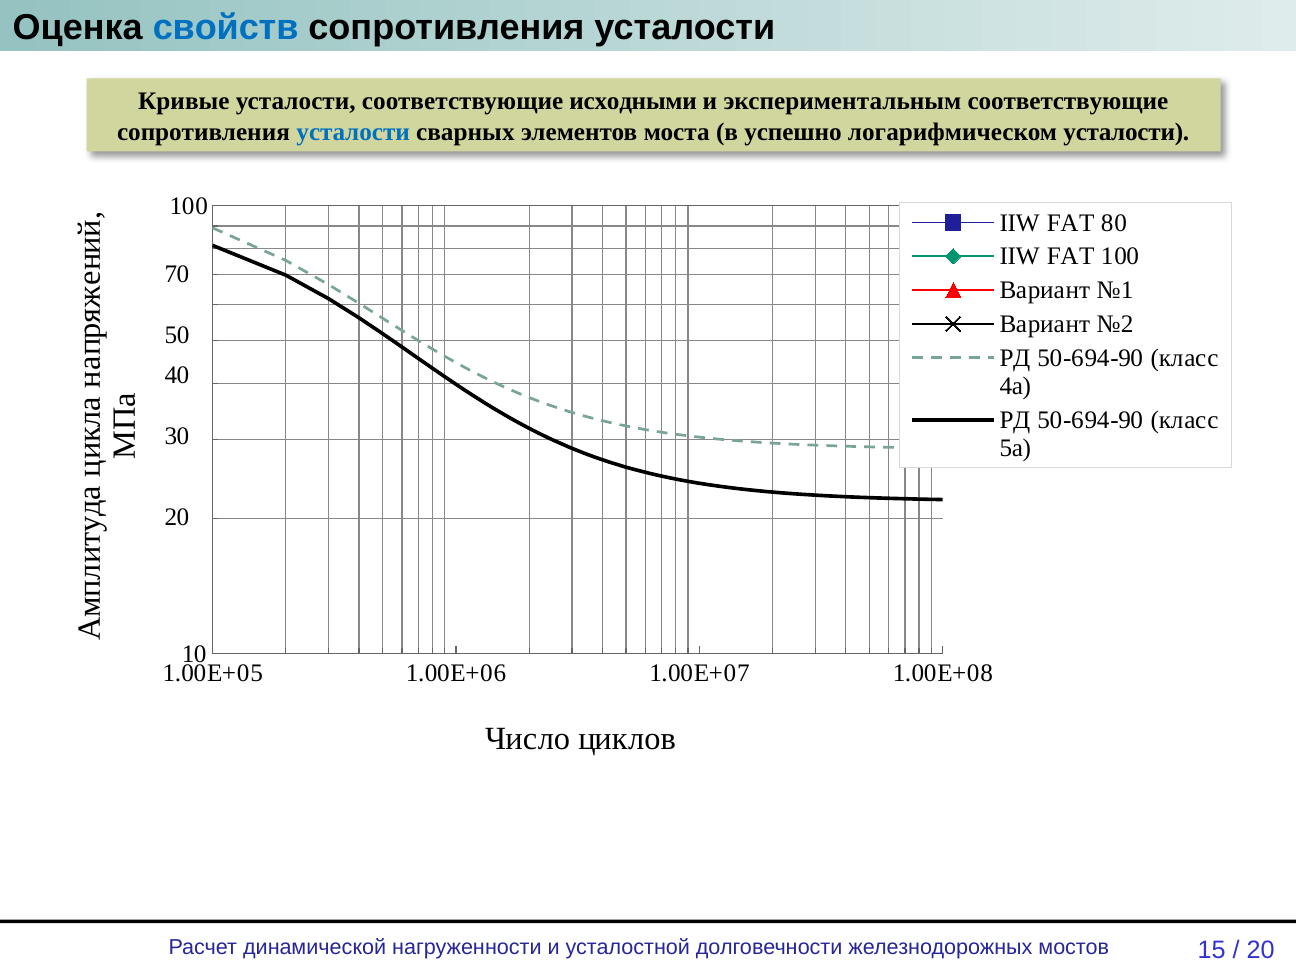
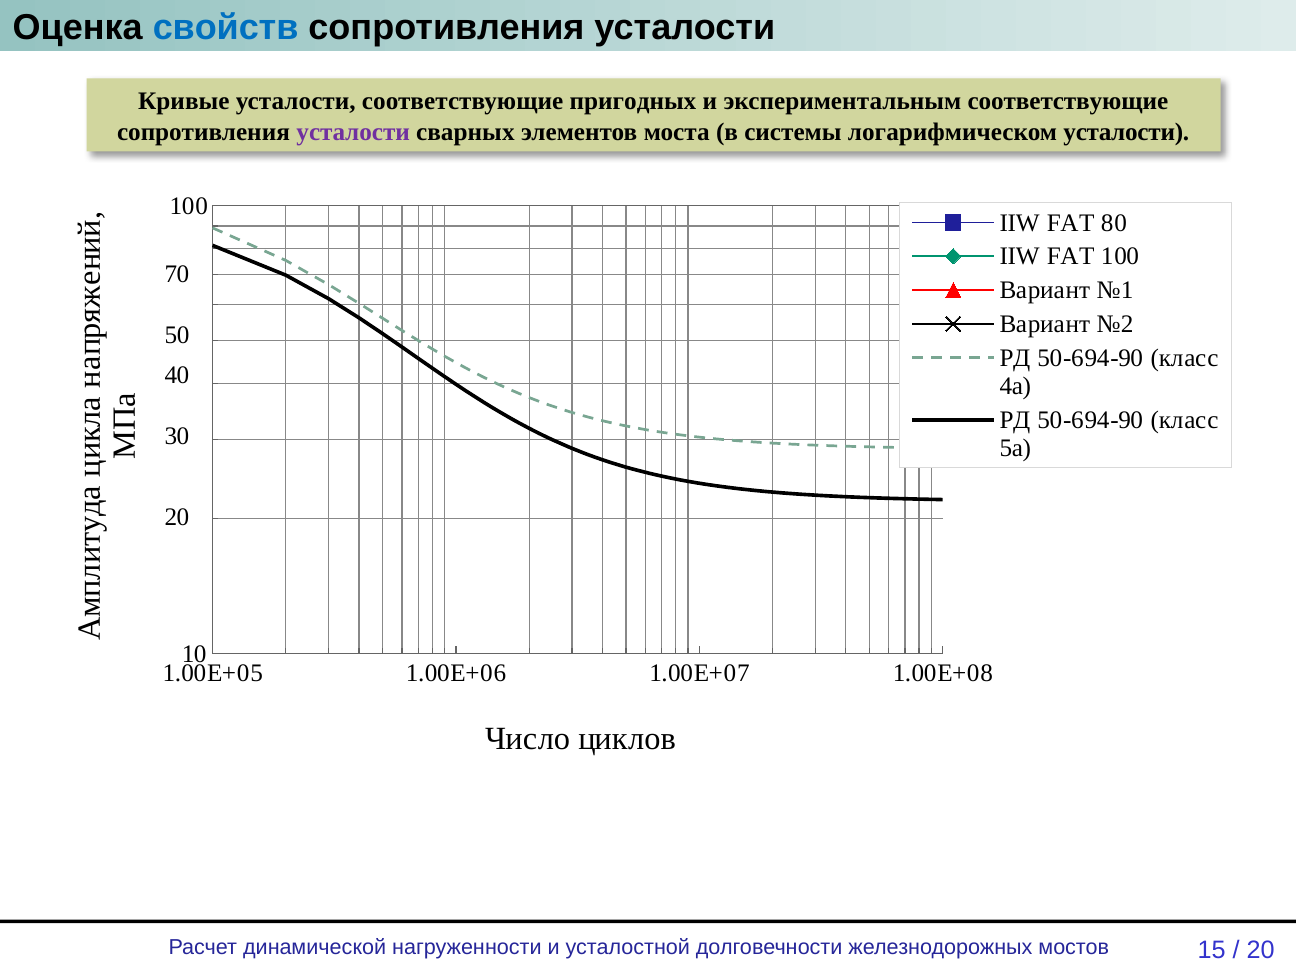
исходными: исходными -> пригодных (633, 101)
усталости colour: blue -> purple (353, 132)
успешно: успешно -> системы (793, 132)
